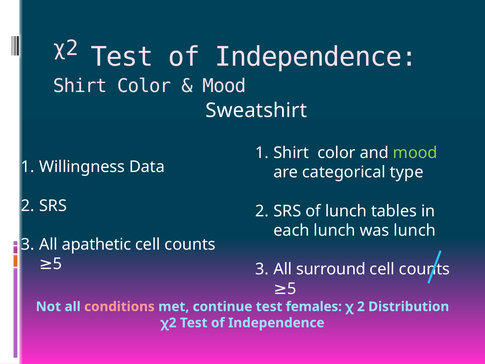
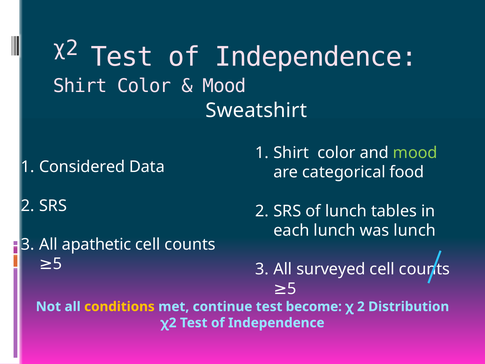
Willingness: Willingness -> Considered (82, 167)
type: type -> food (407, 172)
surround: surround -> surveyed (331, 269)
conditions colour: pink -> yellow (119, 306)
females: females -> become (314, 306)
